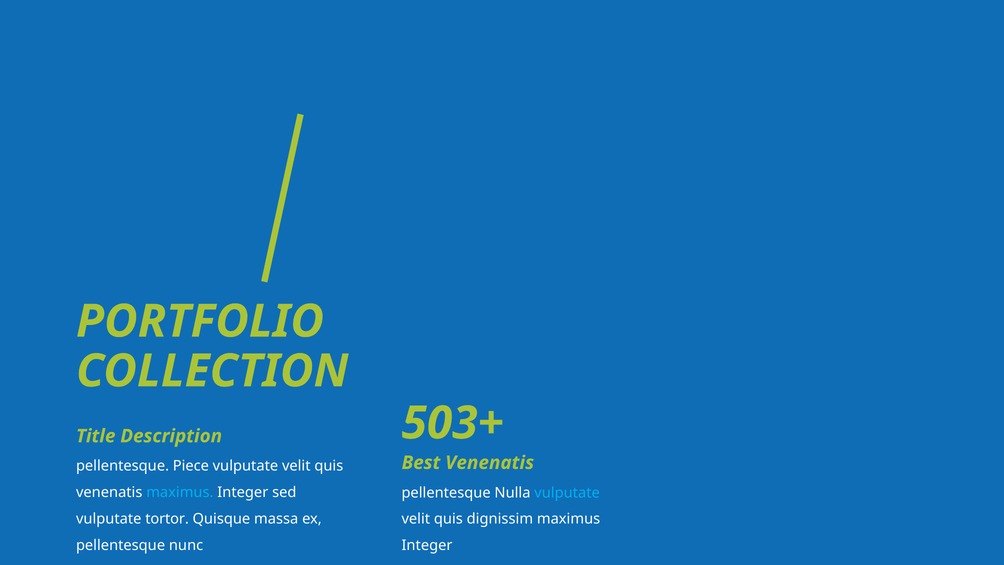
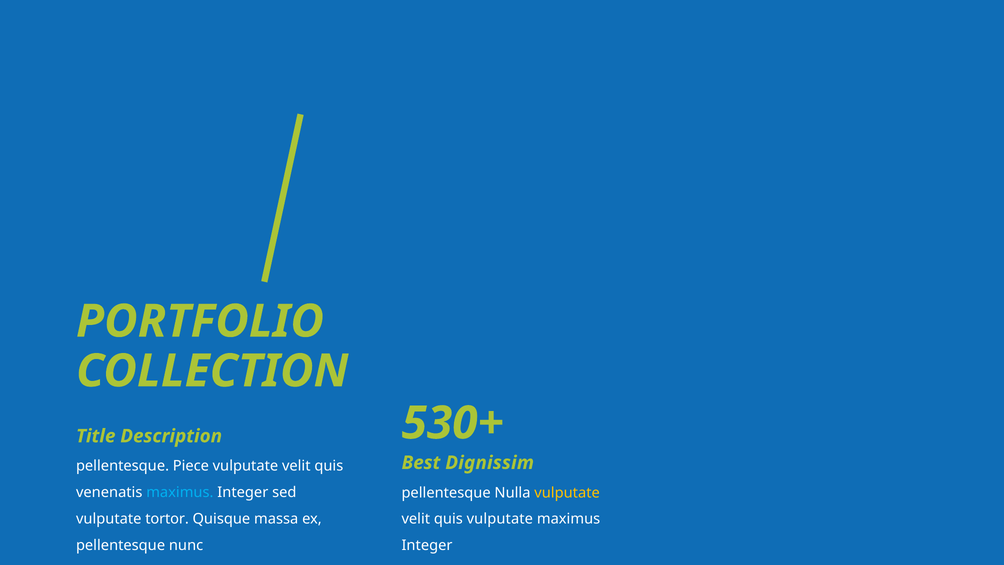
503+: 503+ -> 530+ (453, 423)
Best Venenatis: Venenatis -> Dignissim (490, 463)
vulputate colour: light blue -> yellow (567, 493)
quis dignissim: dignissim -> vulputate (500, 519)
